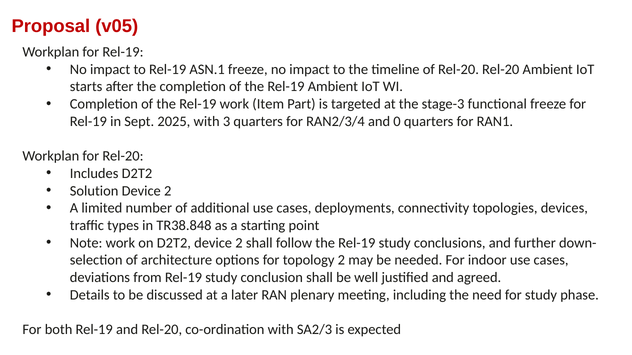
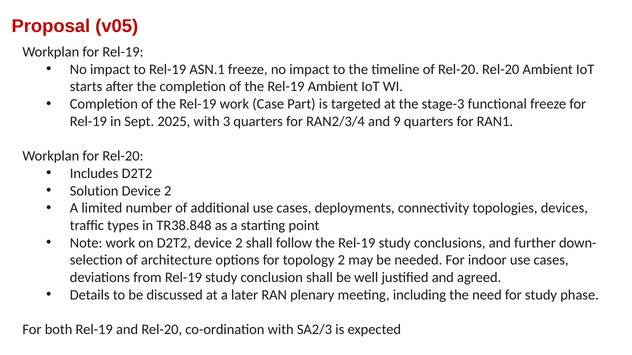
Item: Item -> Case (268, 104)
0: 0 -> 9 (397, 122)
